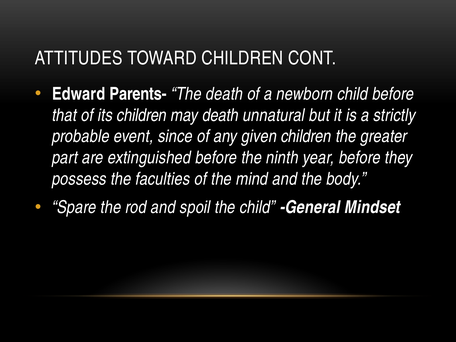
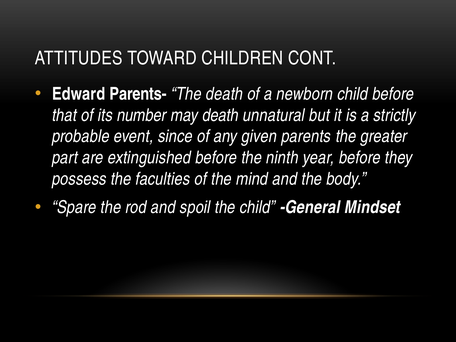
its children: children -> number (142, 115)
given children: children -> parents (306, 136)
